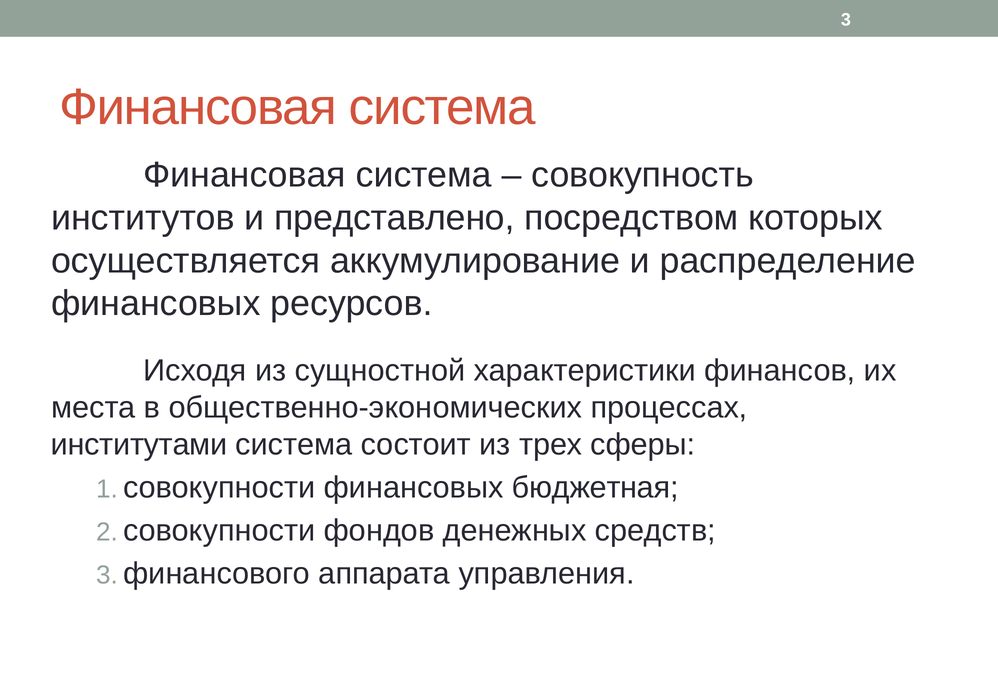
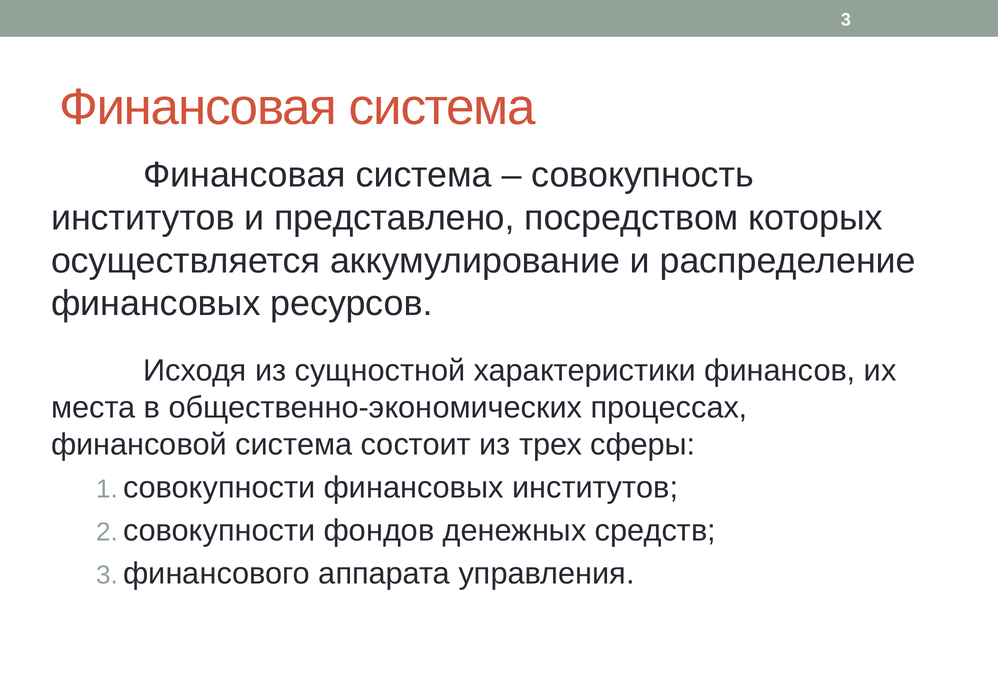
институтами: институтами -> финансовой (139, 444)
финансовых бюджетная: бюджетная -> институтов (595, 487)
